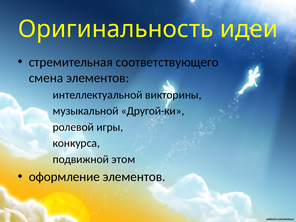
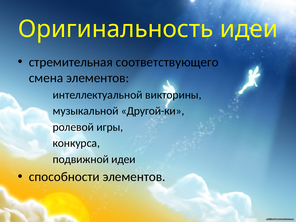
подвижной этом: этом -> идеи (123, 159)
оформление: оформление -> способности (64, 177)
